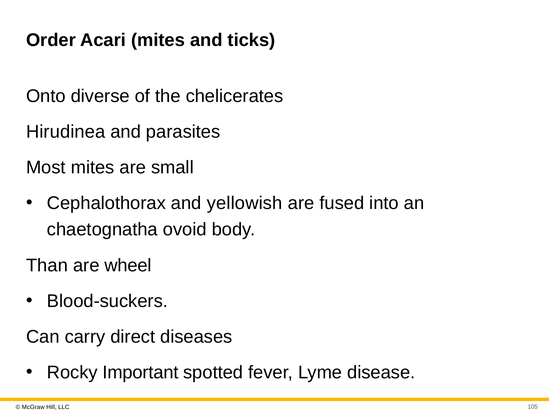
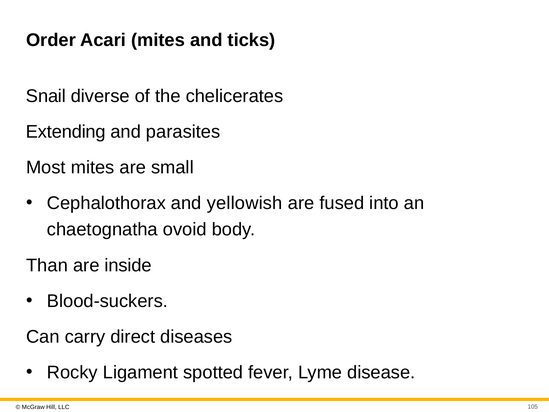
Onto: Onto -> Snail (46, 96)
Hirudinea: Hirudinea -> Extending (66, 132)
wheel: wheel -> inside (128, 265)
Important: Important -> Ligament (140, 372)
